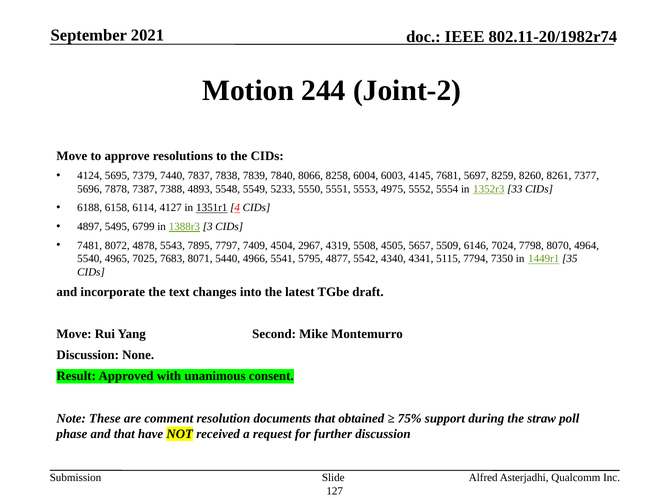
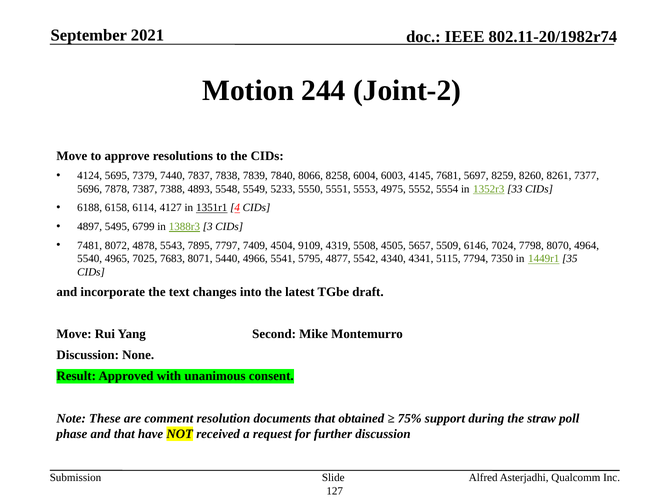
2967: 2967 -> 9109 (311, 245)
